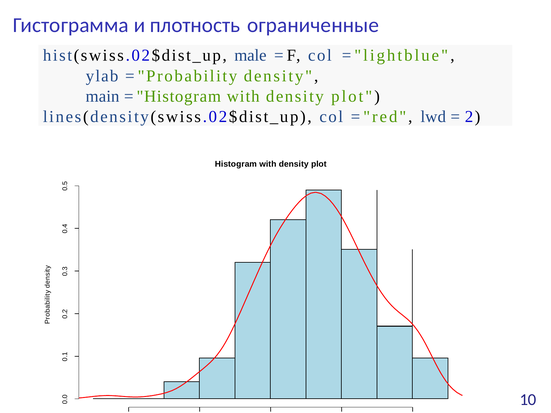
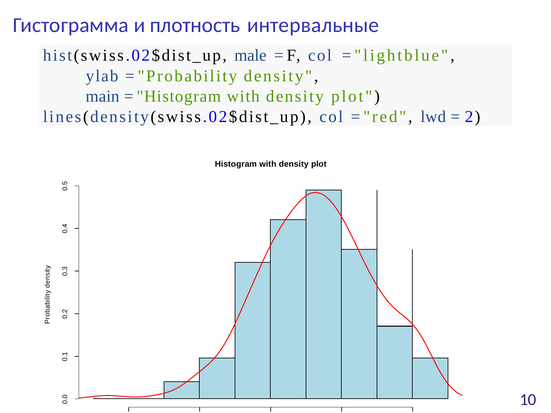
ограниченные: ограниченные -> интервальные (313, 25)
